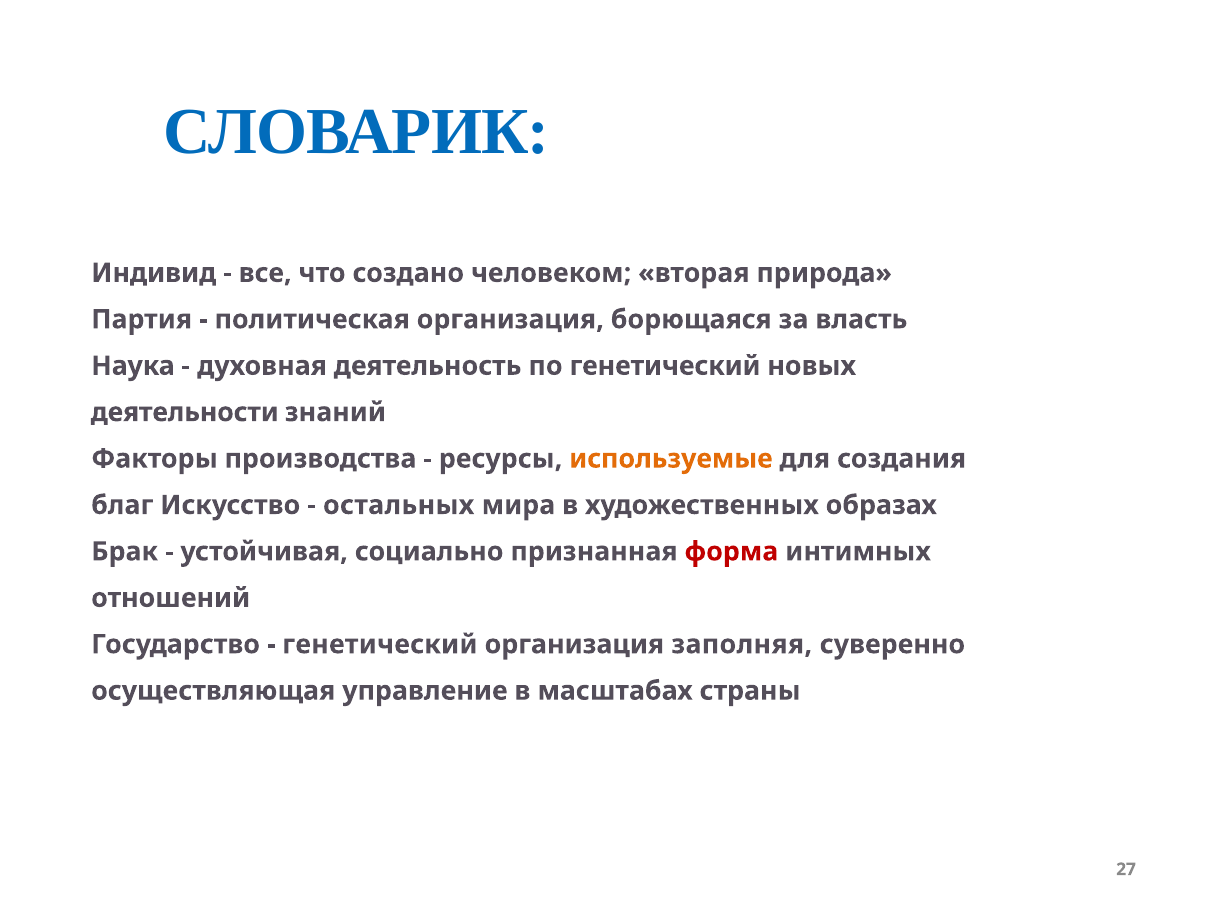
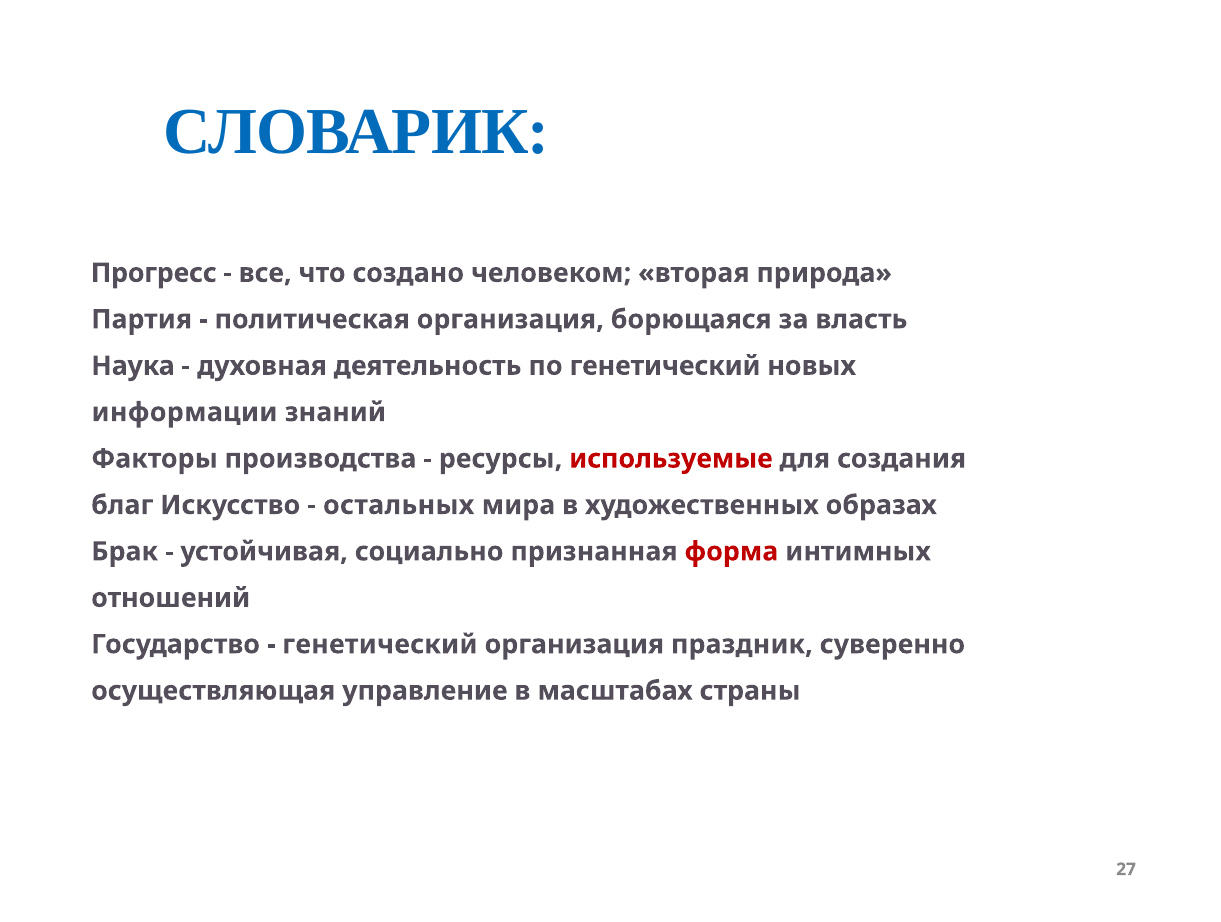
Индивид: Индивид -> Прогресс (154, 273)
деятельности: деятельности -> информации (184, 412)
используемые colour: orange -> red (671, 459)
заполняя: заполняя -> праздник (742, 644)
